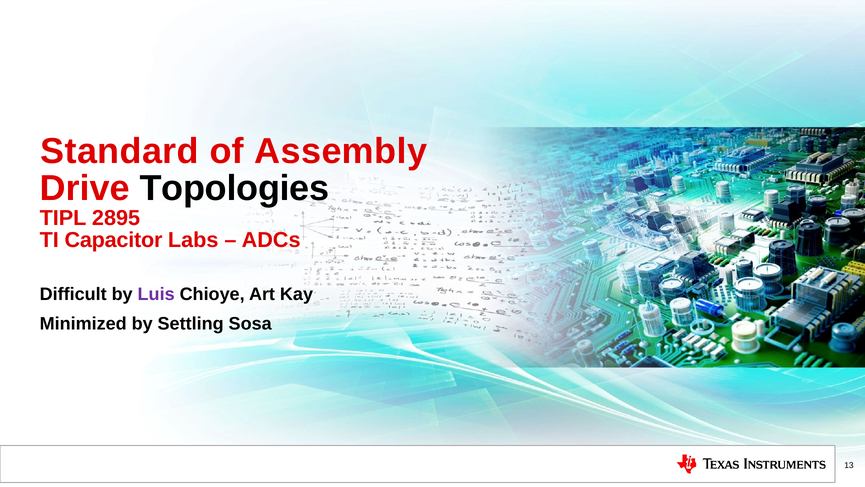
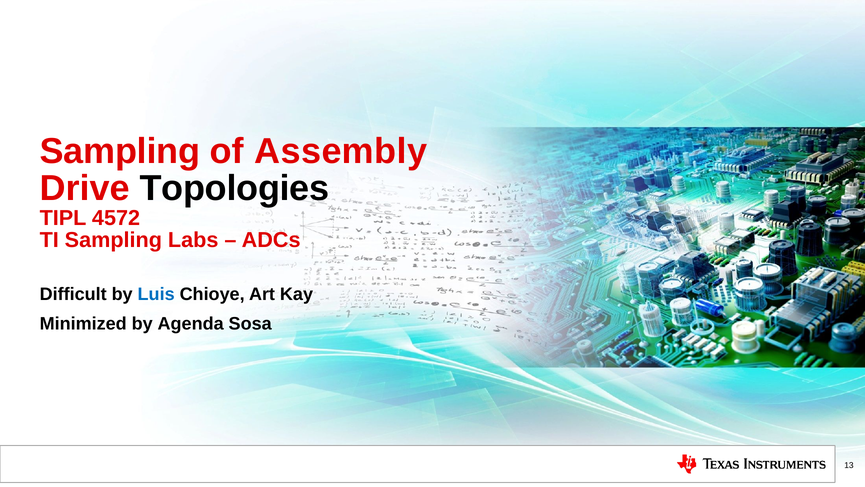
Standard: Standard -> Sampling (120, 151)
2895: 2895 -> 4572 (116, 218)
TI Capacitor: Capacitor -> Sampling (113, 240)
Luis colour: purple -> blue (156, 294)
Settling: Settling -> Agenda (191, 324)
